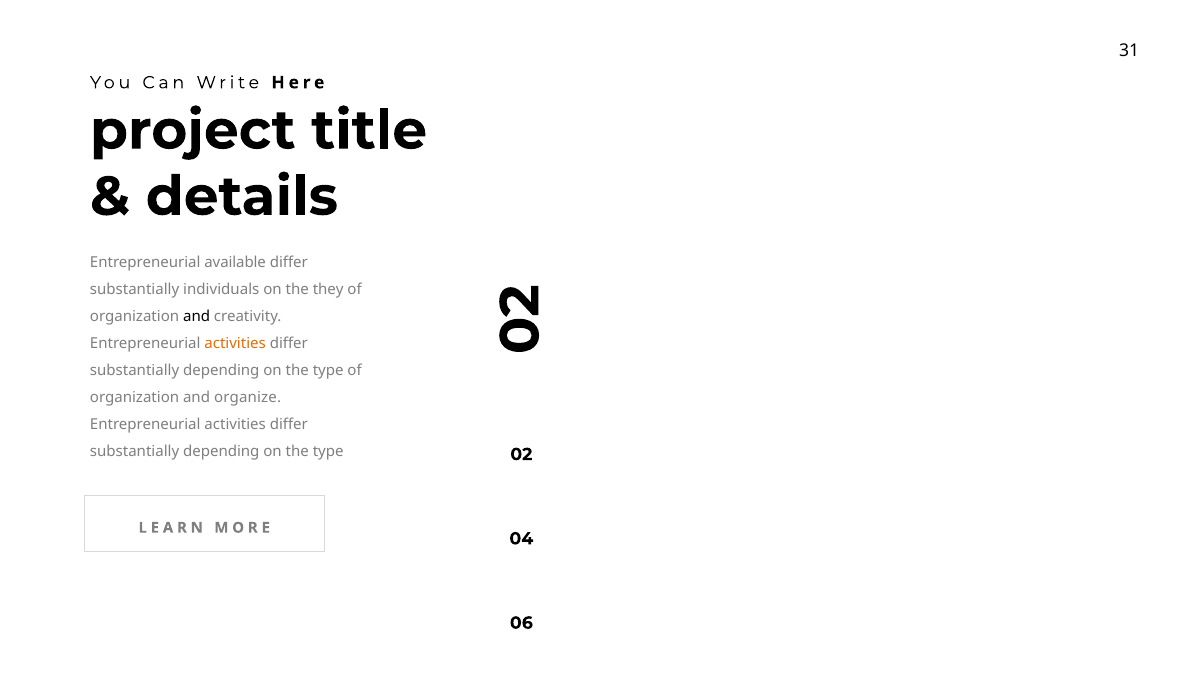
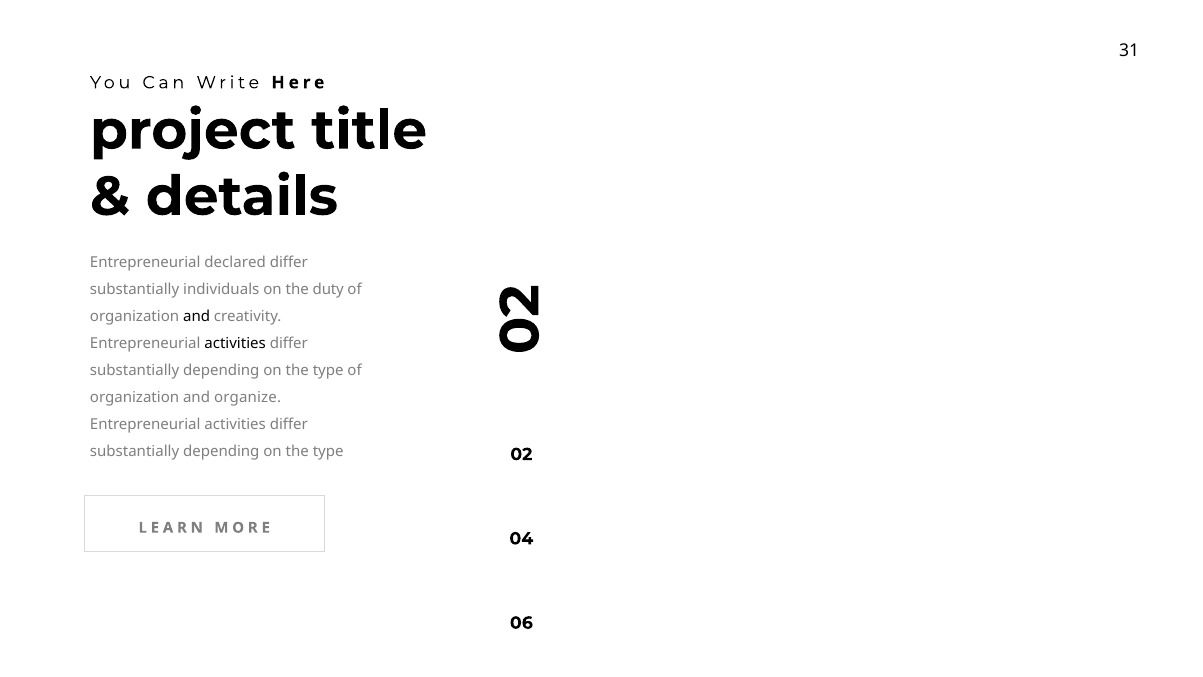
available: available -> declared (235, 262)
they: they -> duty (328, 289)
activities colour: orange -> black (235, 344)
